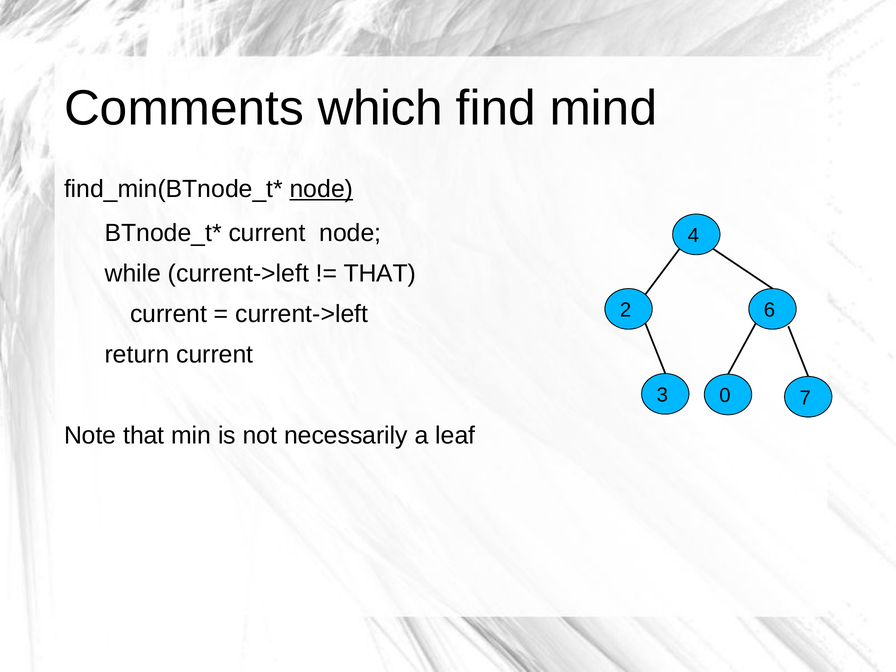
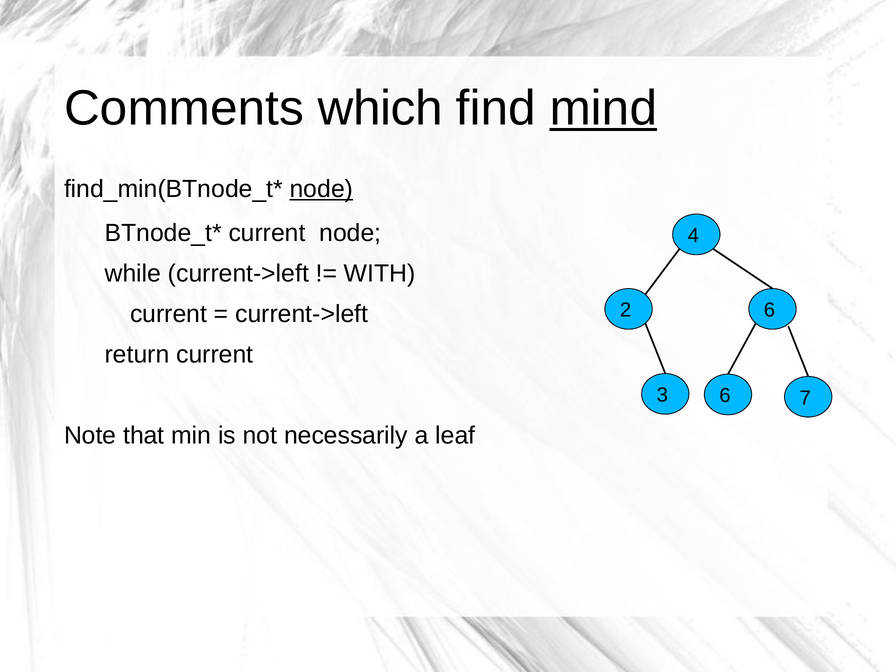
mind underline: none -> present (603, 108)
THAT: THAT -> WITH (380, 273)
3 0: 0 -> 6 (725, 396)
